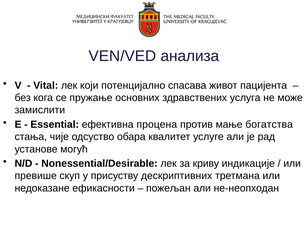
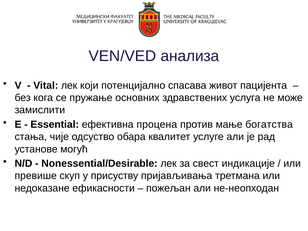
криву: криву -> свест (206, 163)
дескриптивних: дескриптивних -> пријављивања (177, 176)
